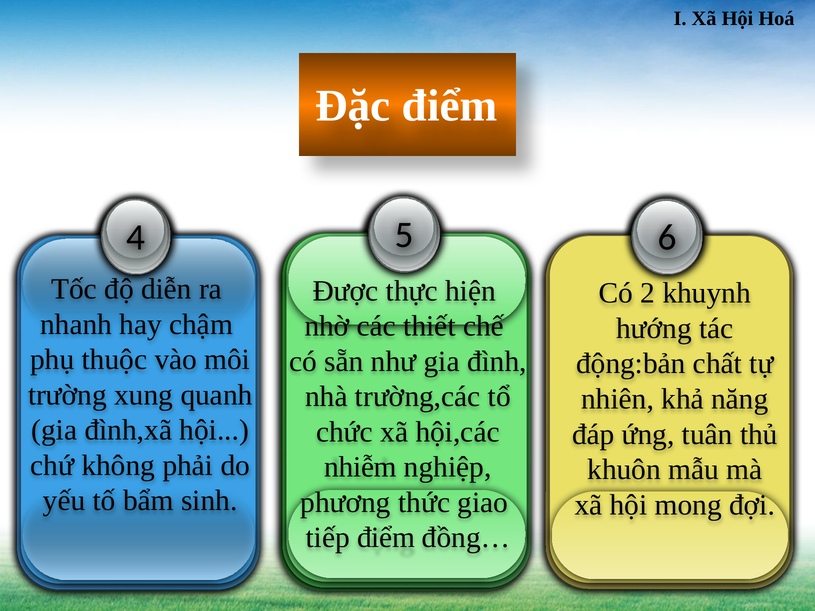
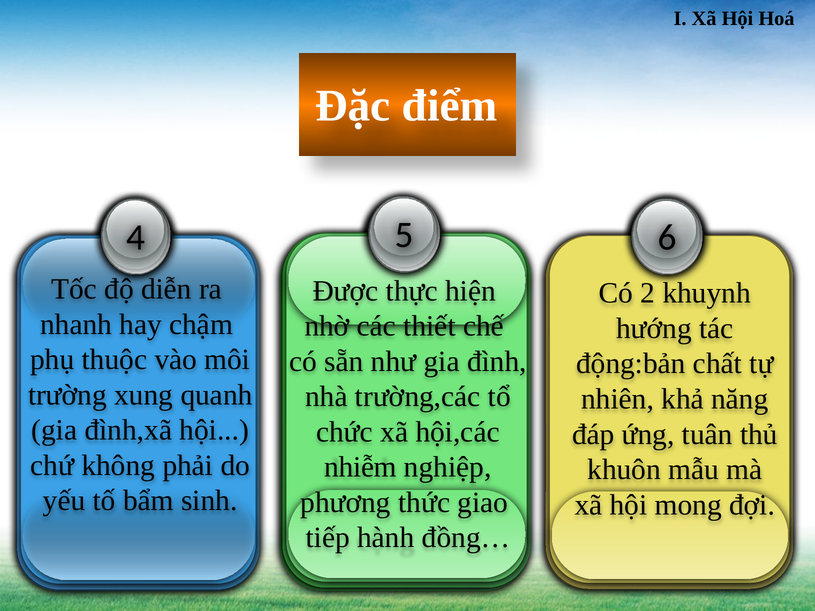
tiếp điểm: điểm -> hành (386, 538)
